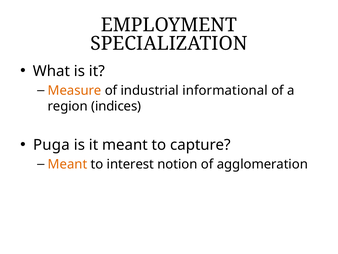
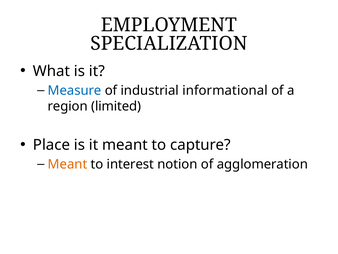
Measure colour: orange -> blue (75, 90)
indices: indices -> limited (116, 106)
Puga: Puga -> Place (52, 145)
